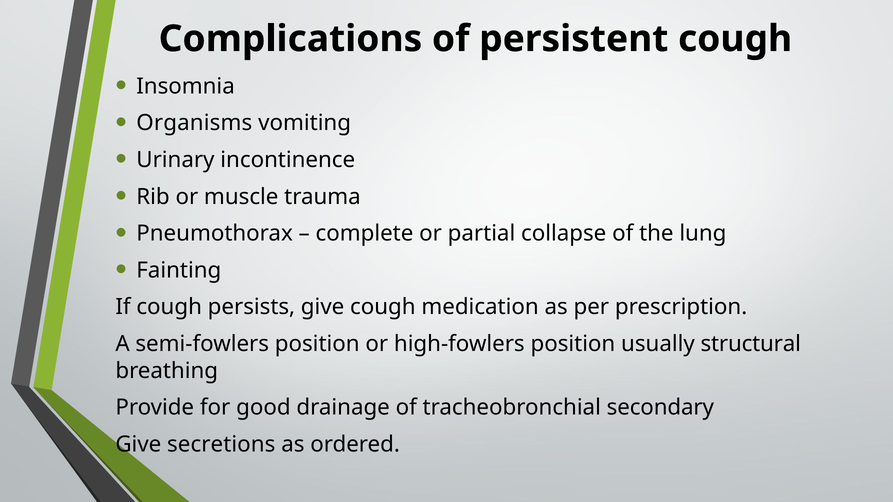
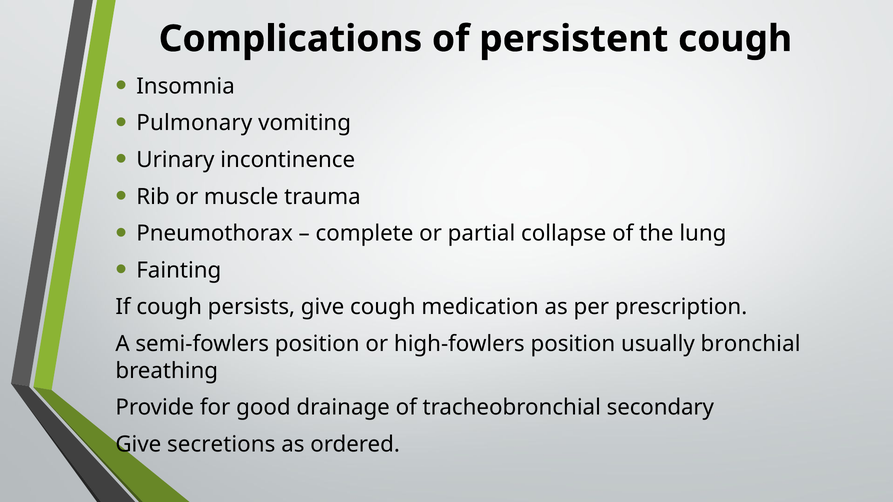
Organisms: Organisms -> Pulmonary (194, 123)
structural: structural -> bronchial (751, 344)
